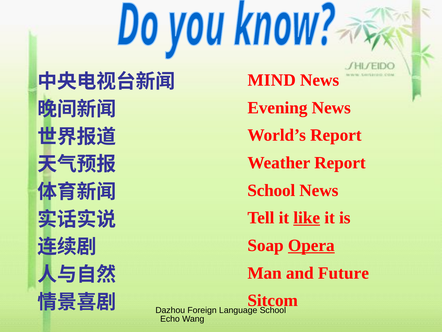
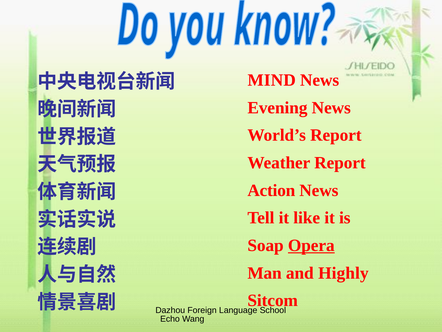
School: School -> Action (271, 190)
like underline: present -> none (307, 218)
Future: Future -> Highly (343, 273)
